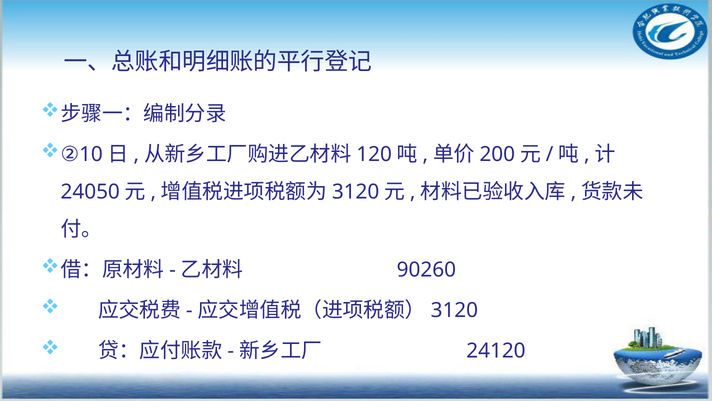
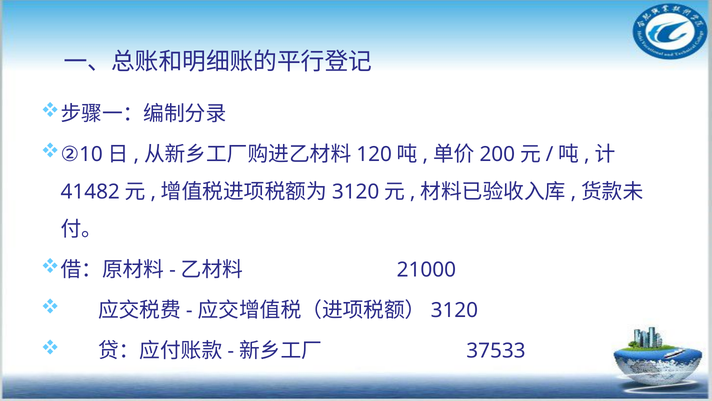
24050: 24050 -> 41482 (90, 192)
90260: 90260 -> 21000 (426, 270)
24120: 24120 -> 37533 (496, 351)
